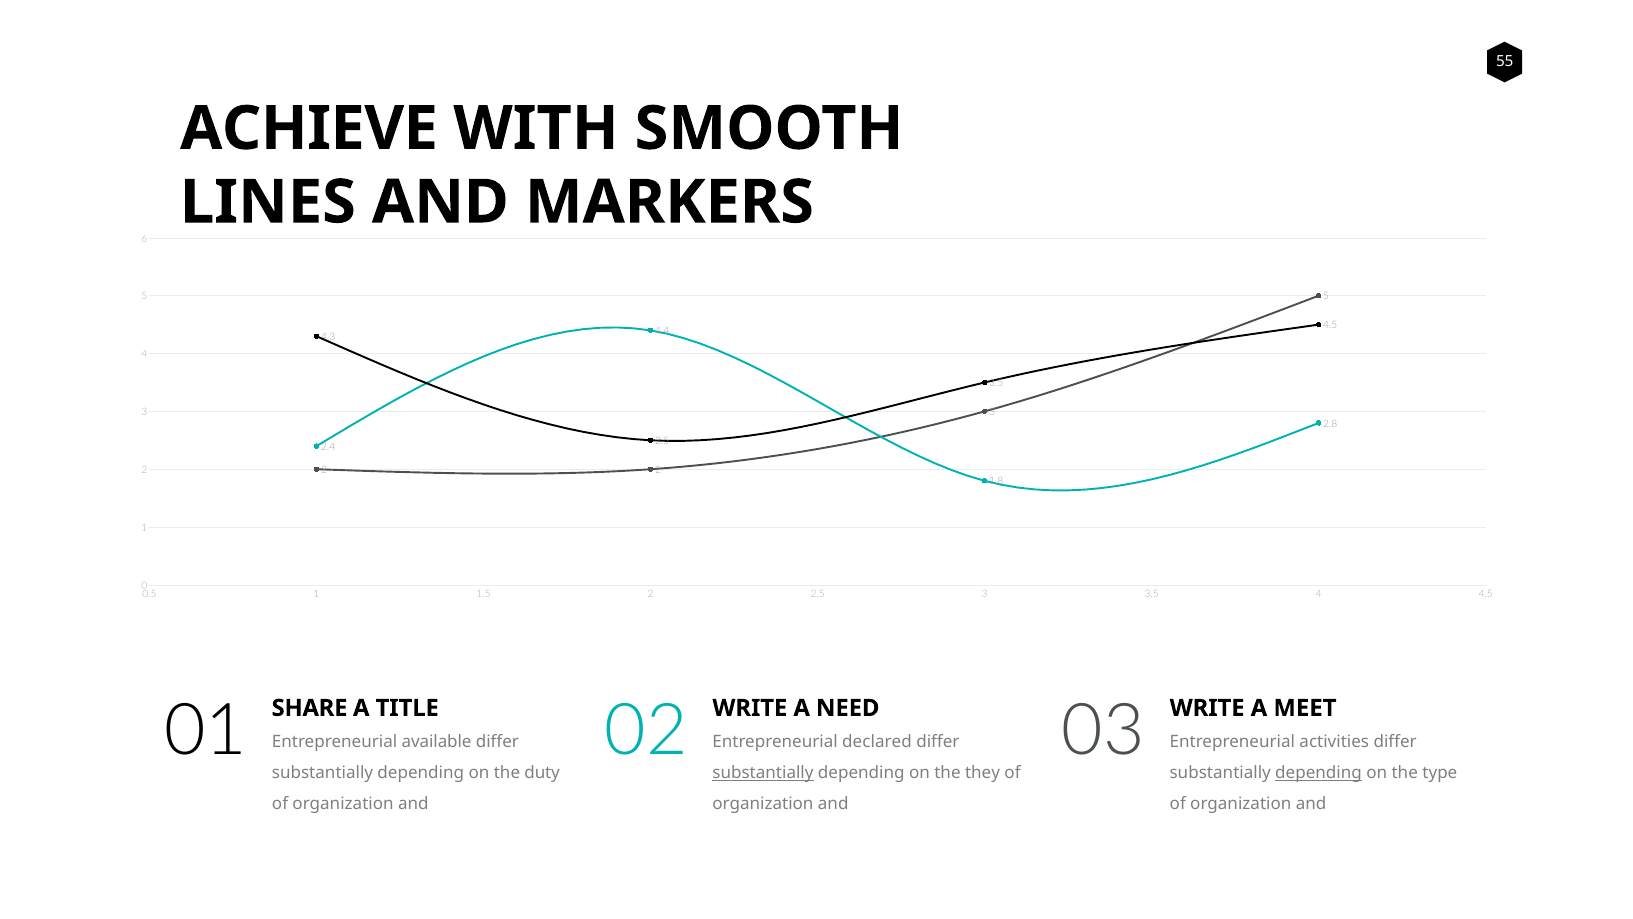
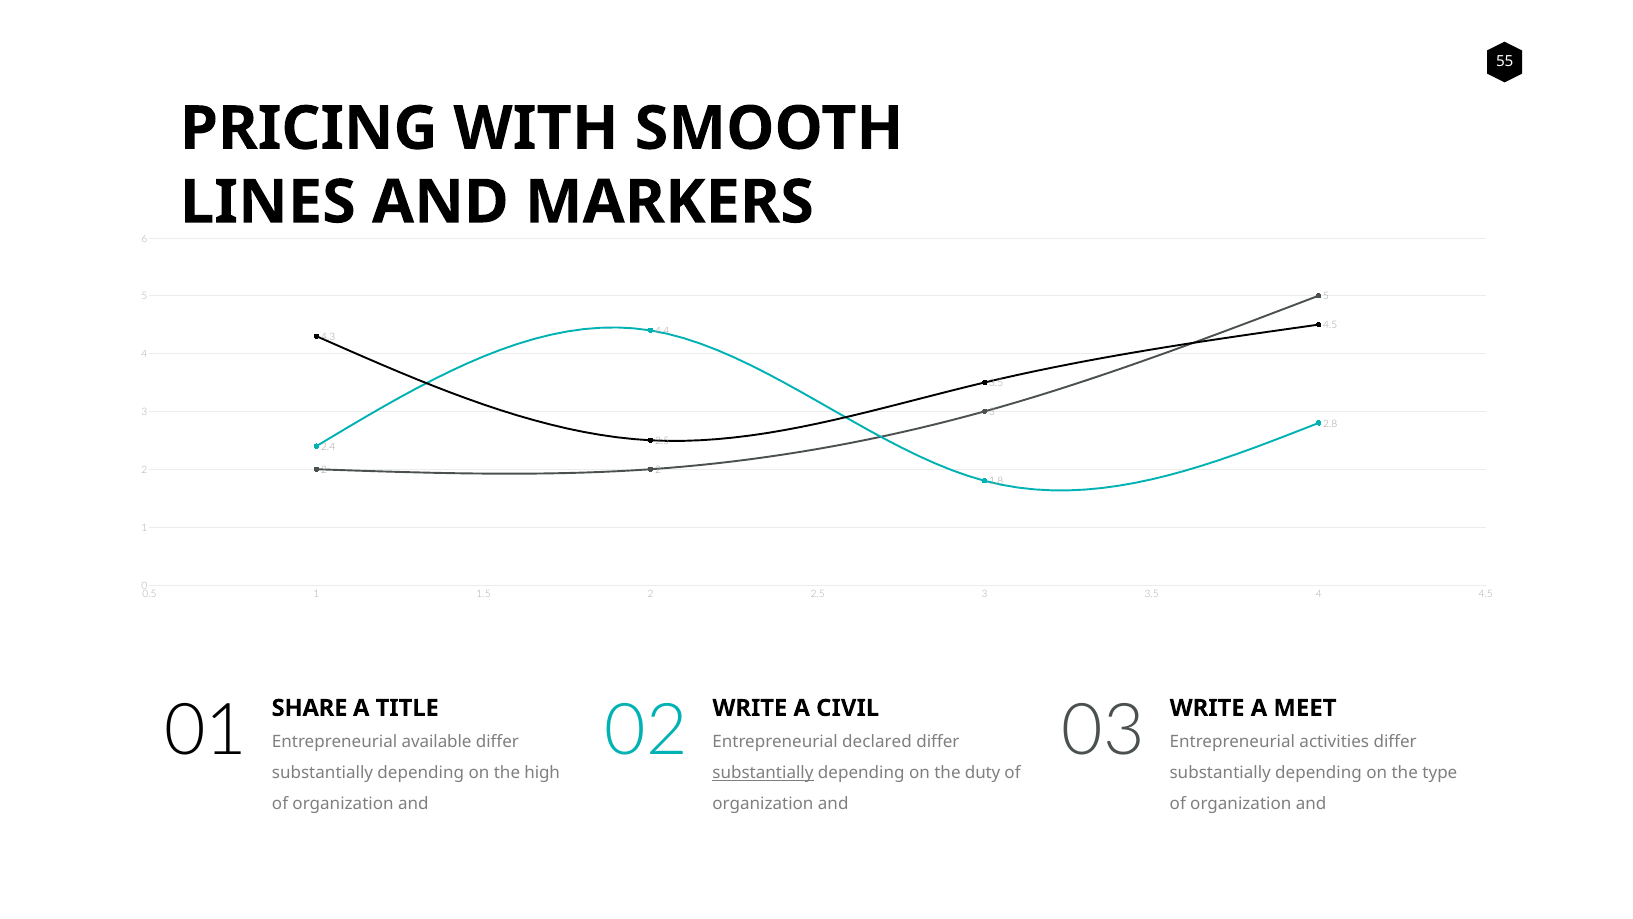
ACHIEVE: ACHIEVE -> PRICING (309, 129)
NEED: NEED -> CIVIL (848, 708)
duty: duty -> high (542, 773)
they: they -> duty (983, 773)
depending underline: present -> none (1319, 773)
